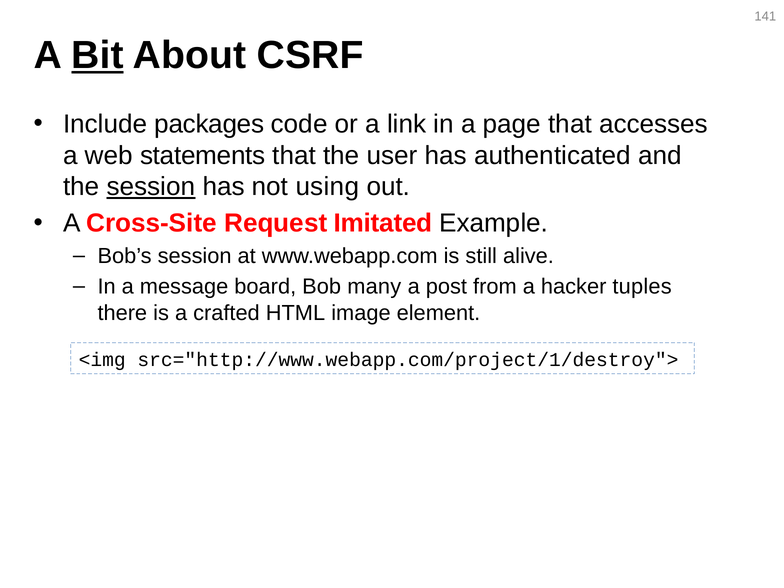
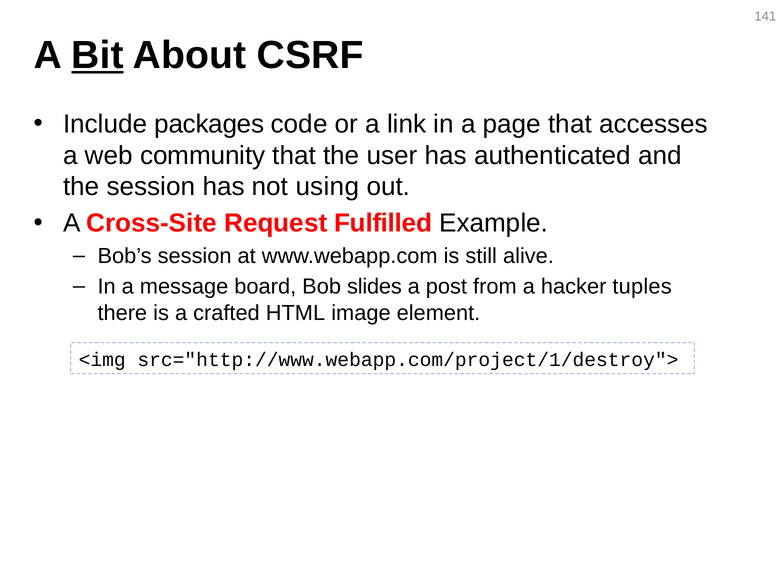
statements: statements -> community (203, 155)
session underline: present -> none (151, 187)
Imitated: Imitated -> Fulfilled (383, 223)
many: many -> slides (374, 287)
